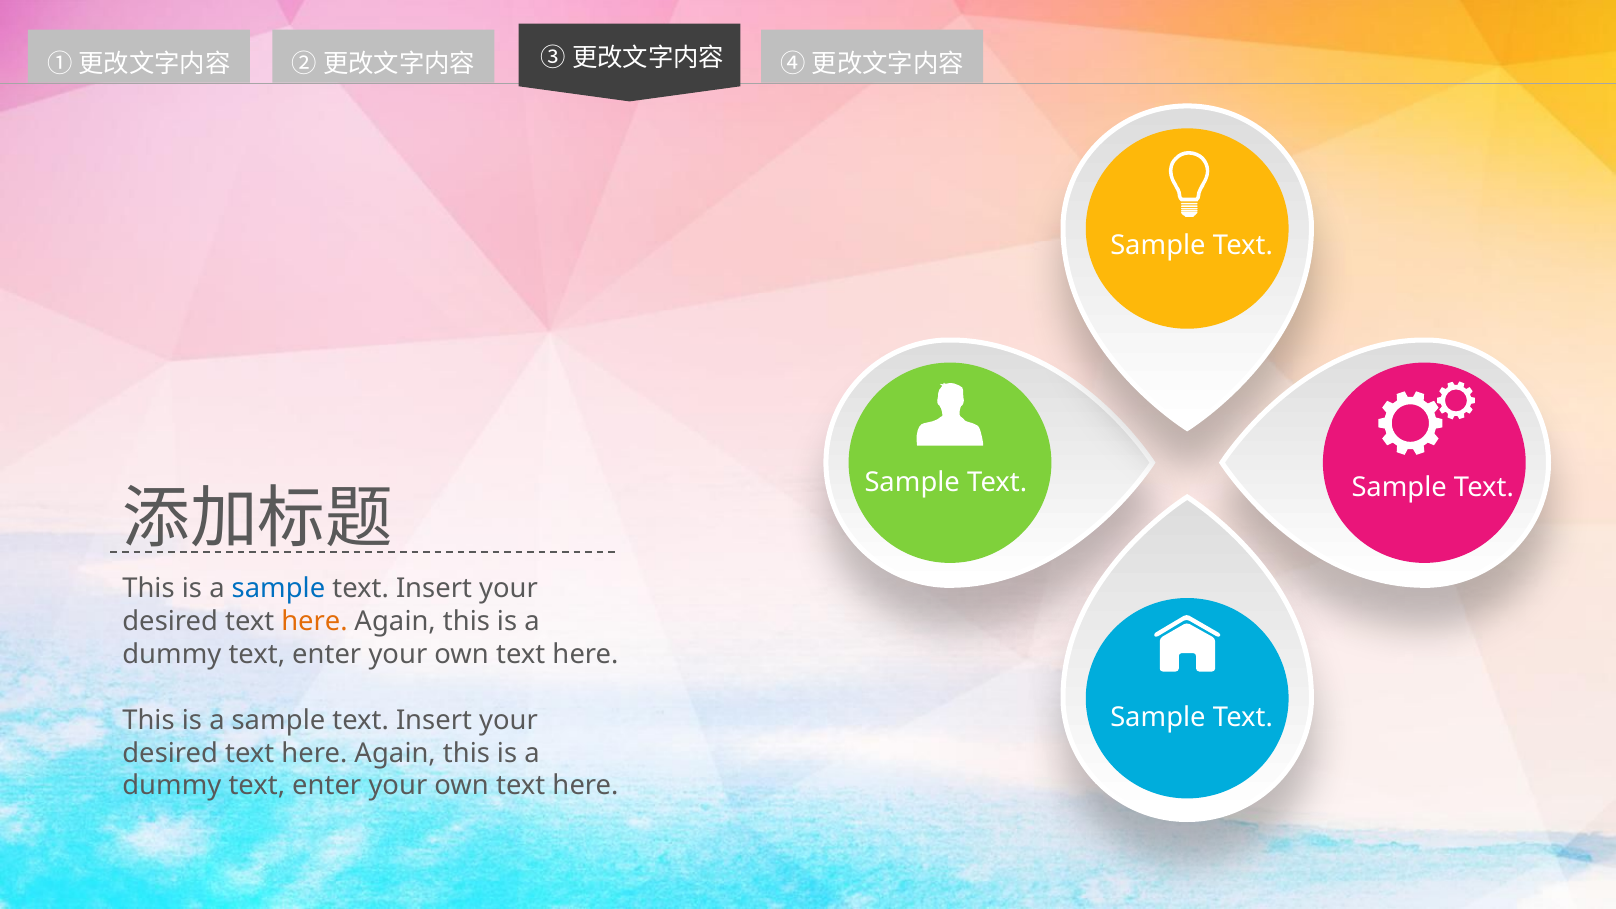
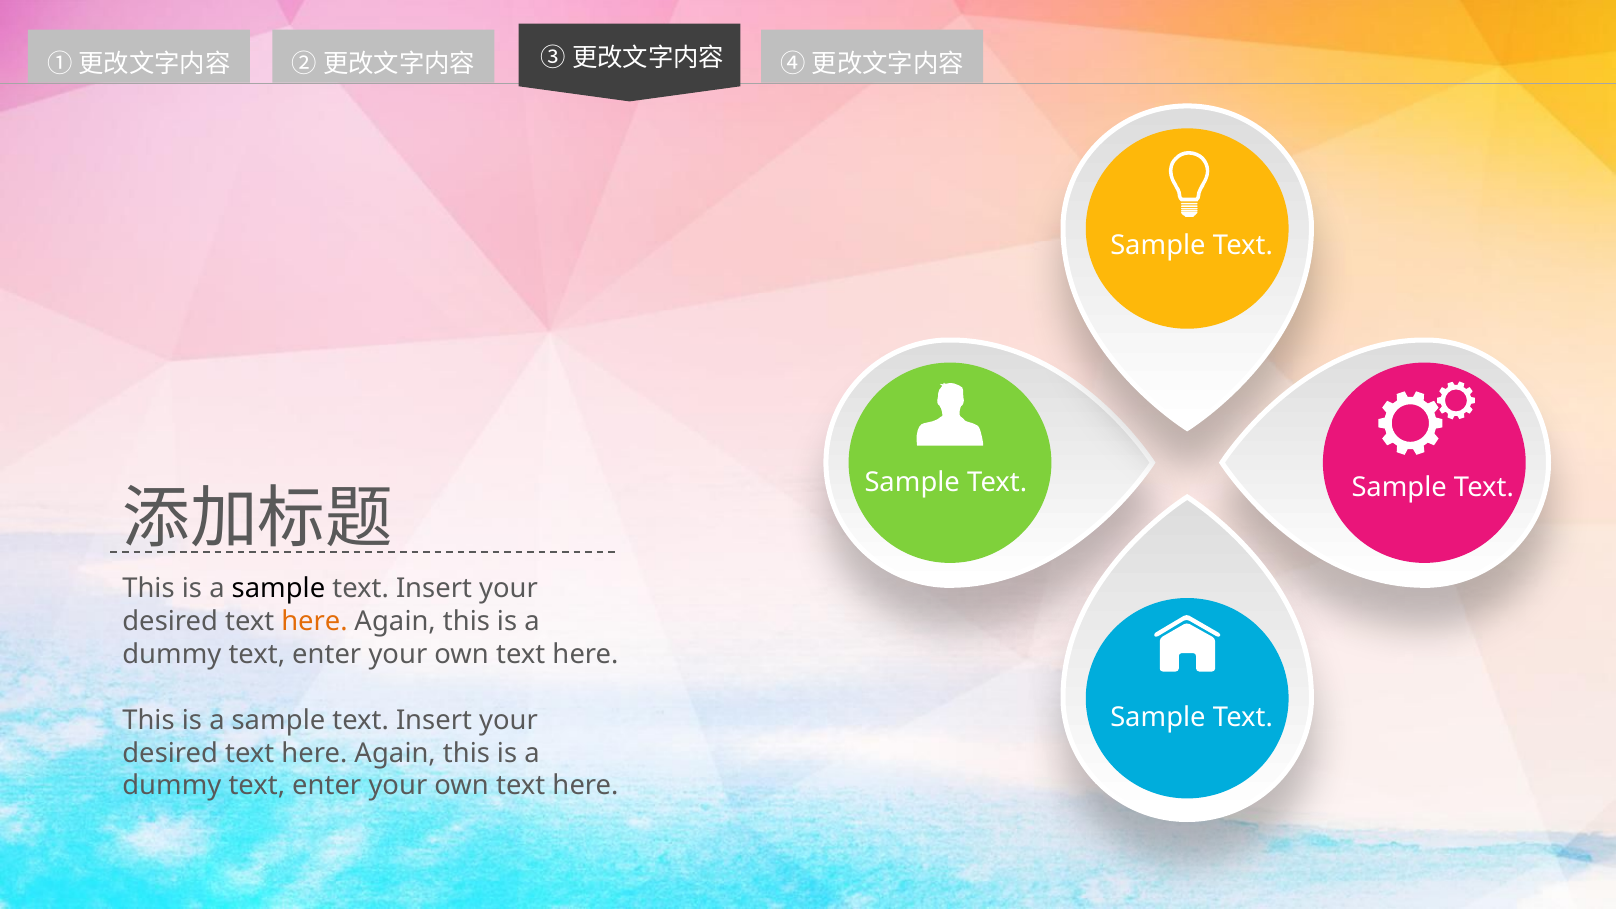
sample colour: blue -> black (278, 588)
